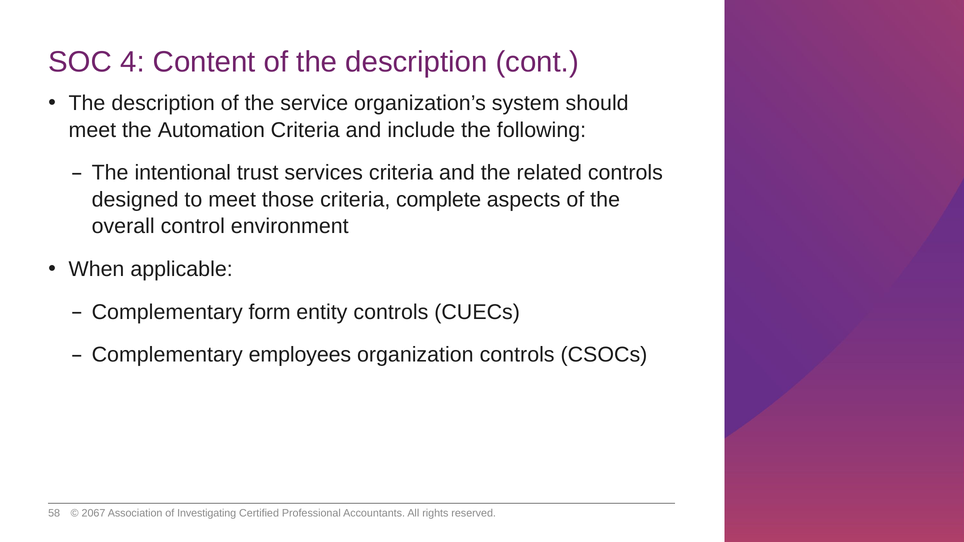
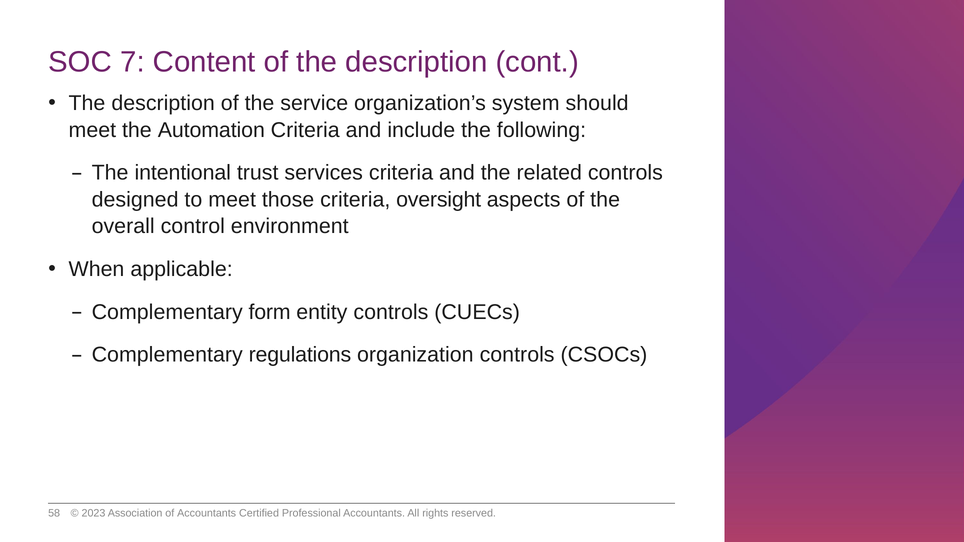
4: 4 -> 7 (132, 62)
complete: complete -> oversight (439, 200)
employees: employees -> regulations (300, 355)
2067: 2067 -> 2023 (93, 513)
of Investigating: Investigating -> Accountants (207, 513)
